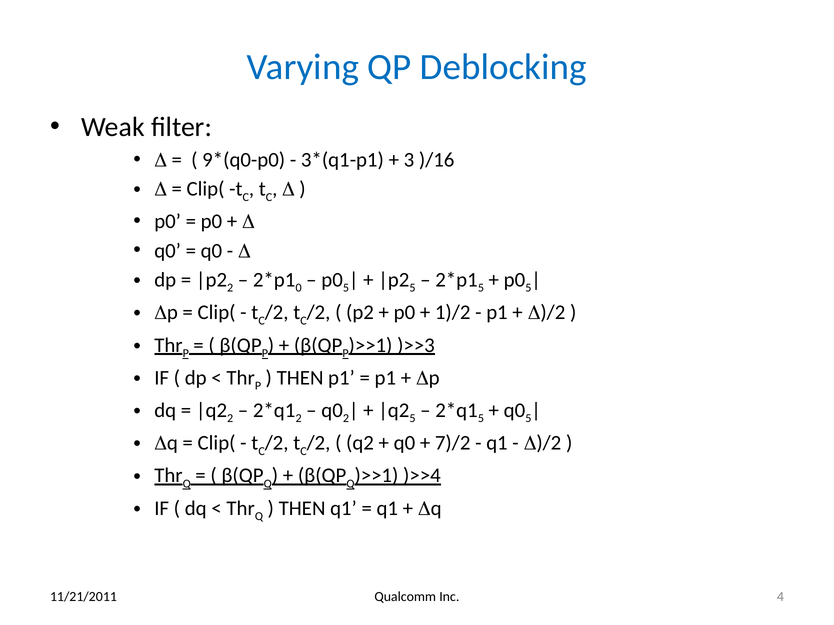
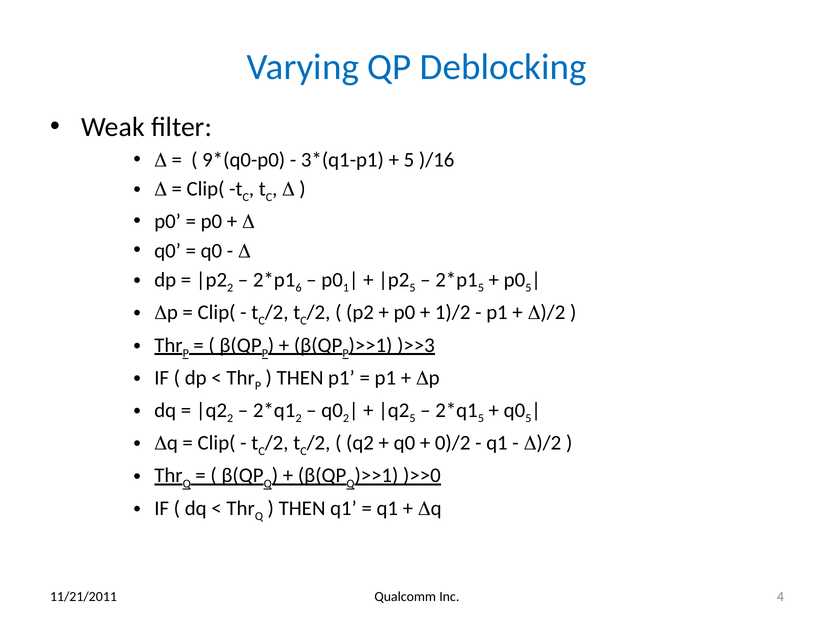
3: 3 -> 5 (409, 160)
0: 0 -> 6 (299, 288)
5: 5 -> 1 (346, 288)
7)/2: 7)/2 -> 0)/2 (453, 443)
)>>4: )>>4 -> )>>0 (422, 476)
